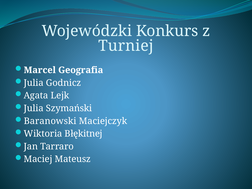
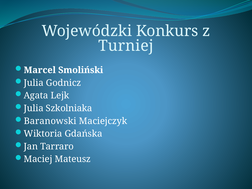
Geografia: Geografia -> Smoliński (81, 70)
Szymański: Szymański -> Szkolniaka (69, 108)
Błękitnej: Błękitnej -> Gdańska (83, 134)
